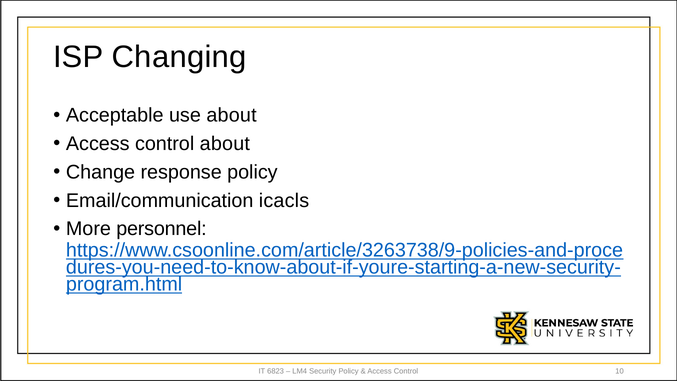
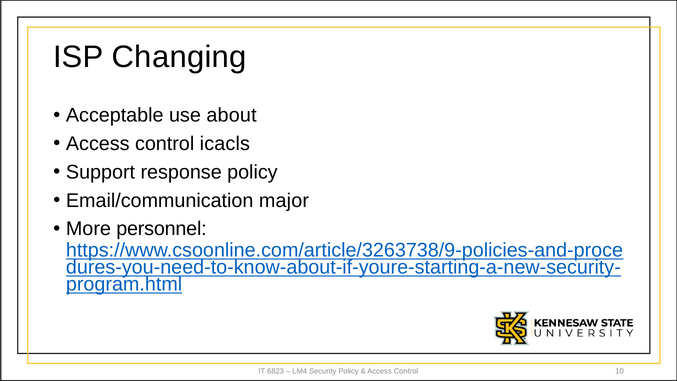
control about: about -> icacls (225, 144)
Change: Change -> Support (101, 172)
icacls: icacls -> major (284, 200)
